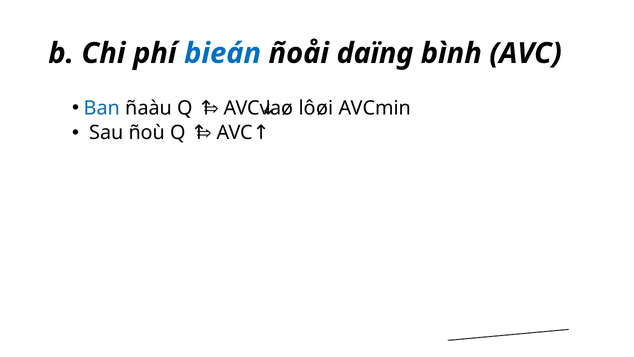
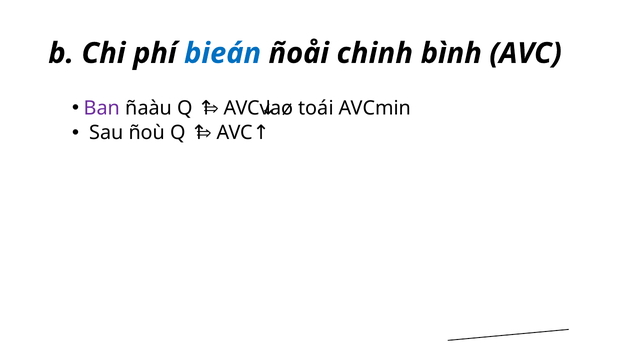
daïng: daïng -> chinh (375, 53)
Ban colour: blue -> purple (102, 108)
lôøi: lôøi -> toái (316, 108)
